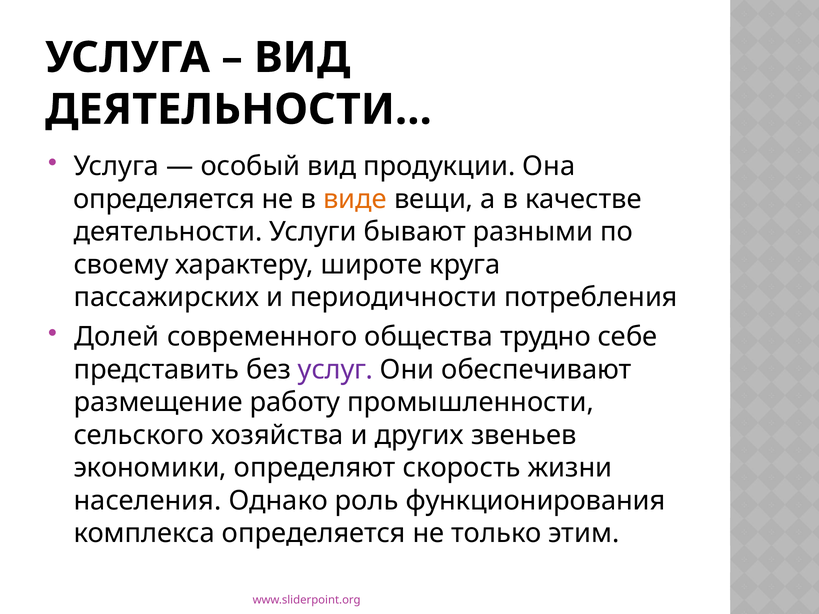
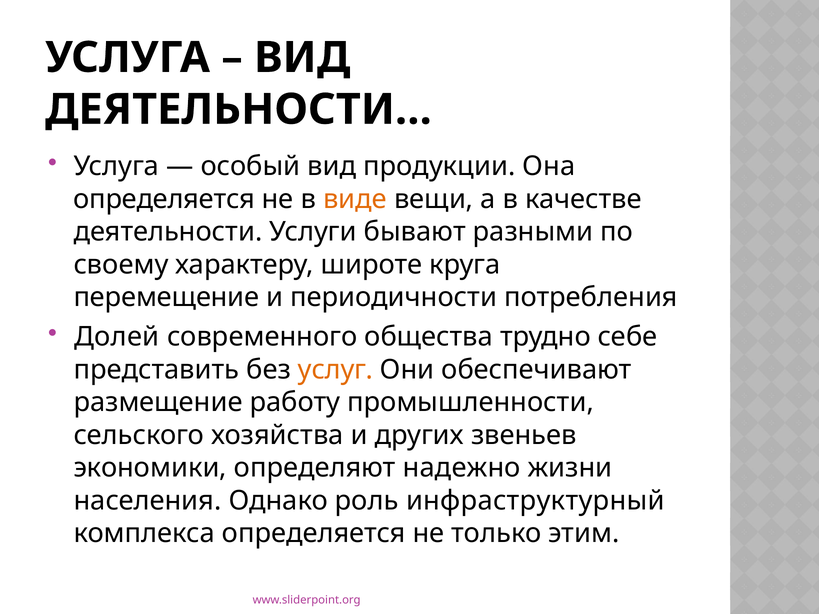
пассажирских: пассажирских -> перемещение (166, 298)
услуг colour: purple -> orange (336, 370)
скорость: скорость -> надежно (462, 468)
функционирования: функционирования -> инфраструктурный (535, 501)
